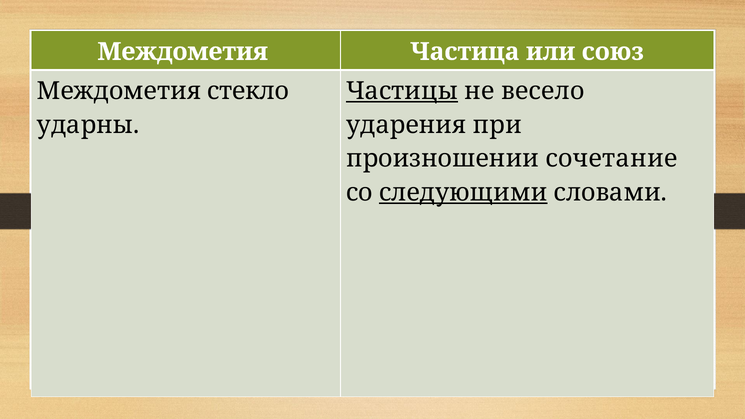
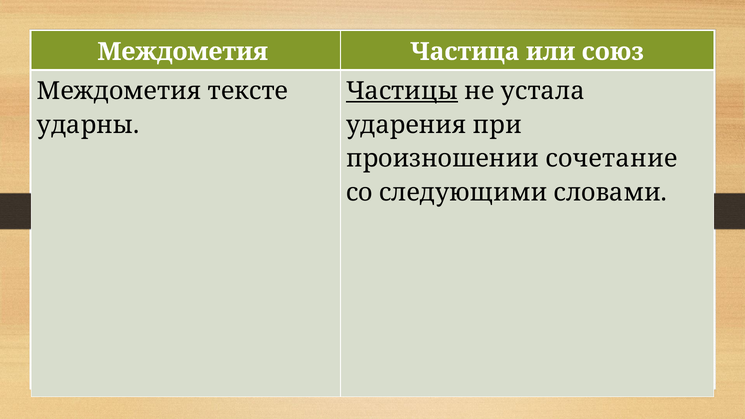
стекло: стекло -> тексте (248, 91)
весело: весело -> устала (543, 91)
следующими underline: present -> none (463, 193)
